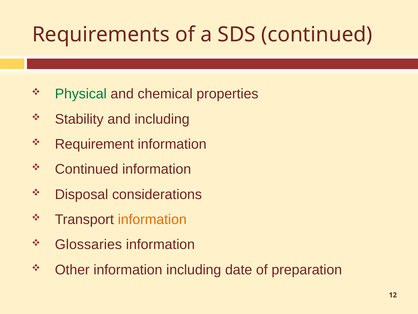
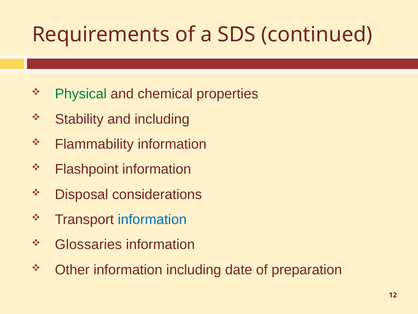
Requirement: Requirement -> Flammability (94, 144)
Continued: Continued -> Flashpoint (87, 169)
information colour: orange -> blue (152, 219)
